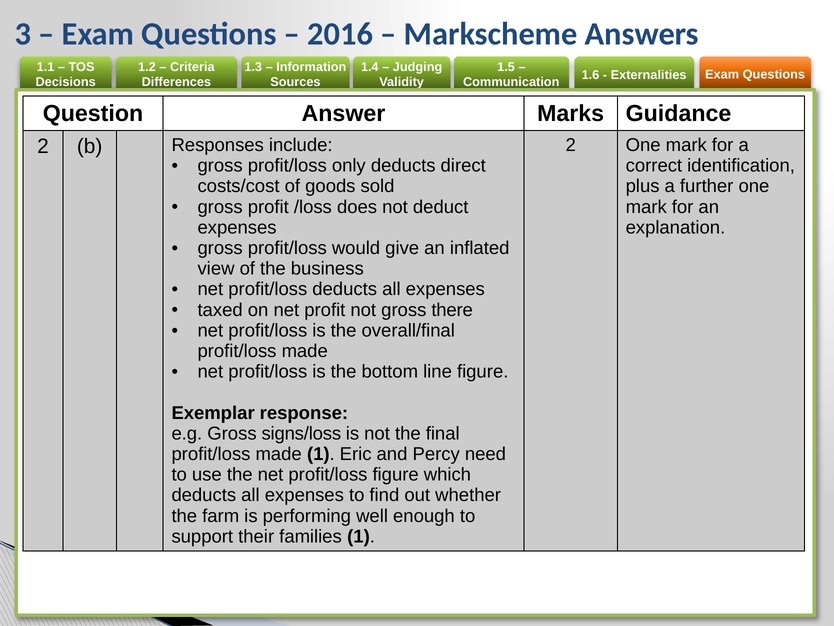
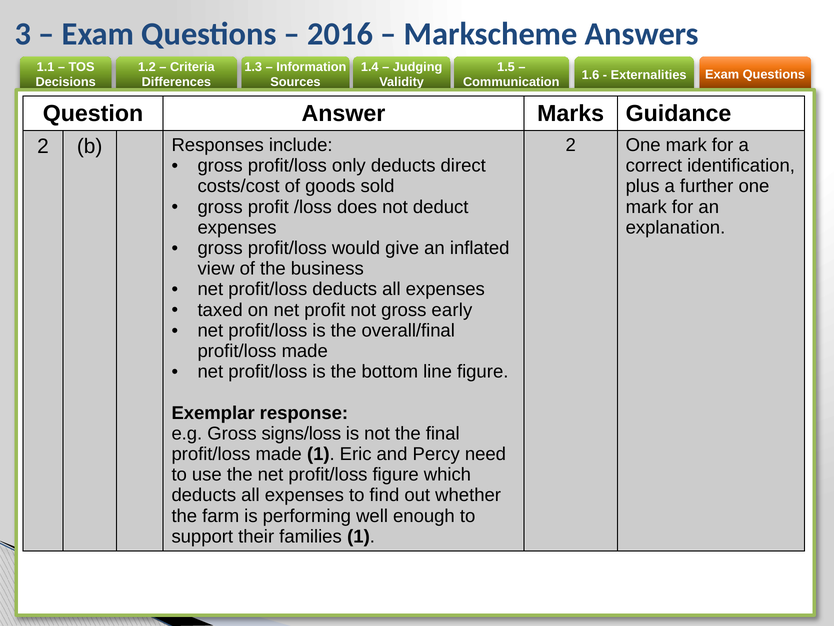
there: there -> early (452, 310)
